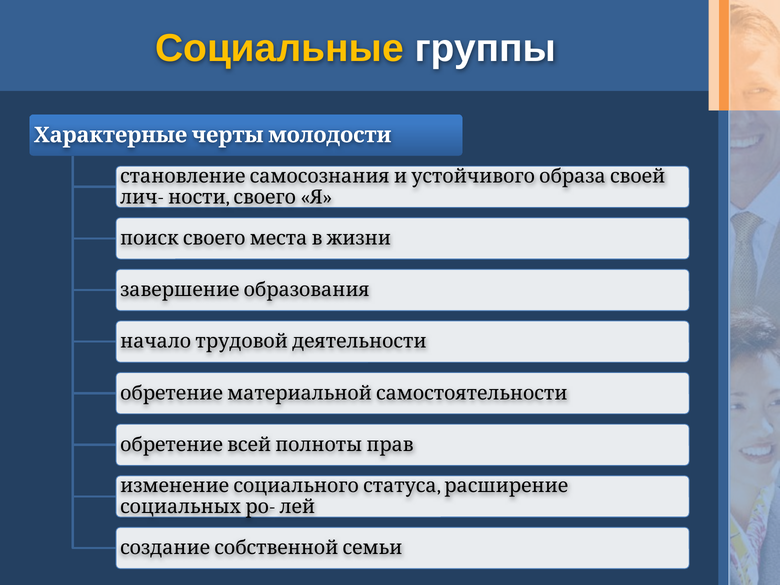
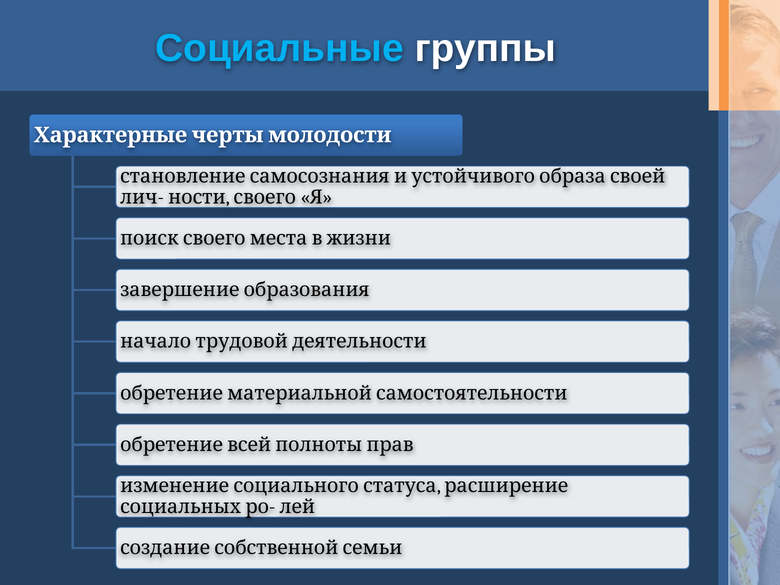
Социальные colour: yellow -> light blue (279, 48)
